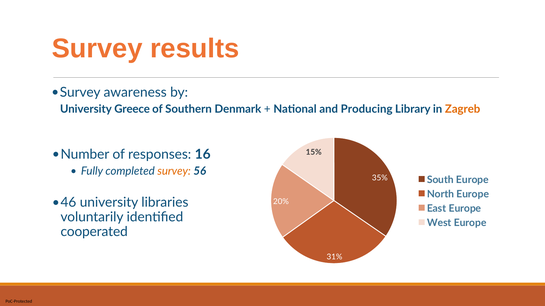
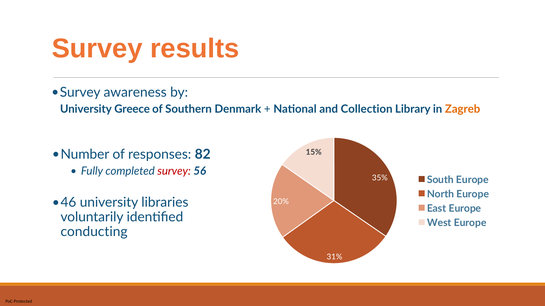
Producing: Producing -> Collection (367, 109)
16: 16 -> 82 (203, 155)
survey colour: orange -> red (174, 171)
cooperated: cooperated -> conducting (94, 232)
